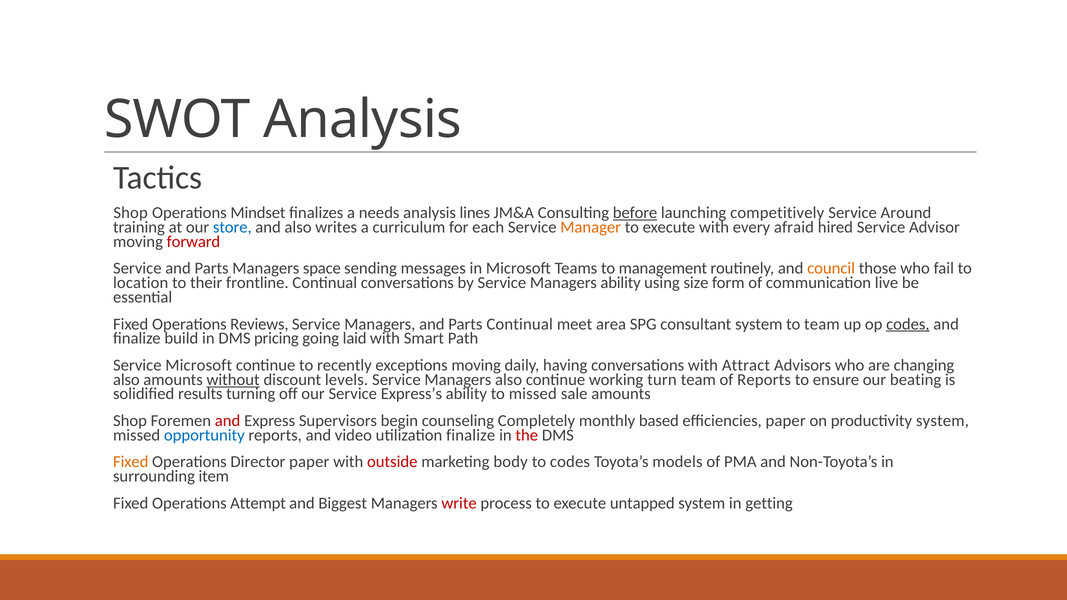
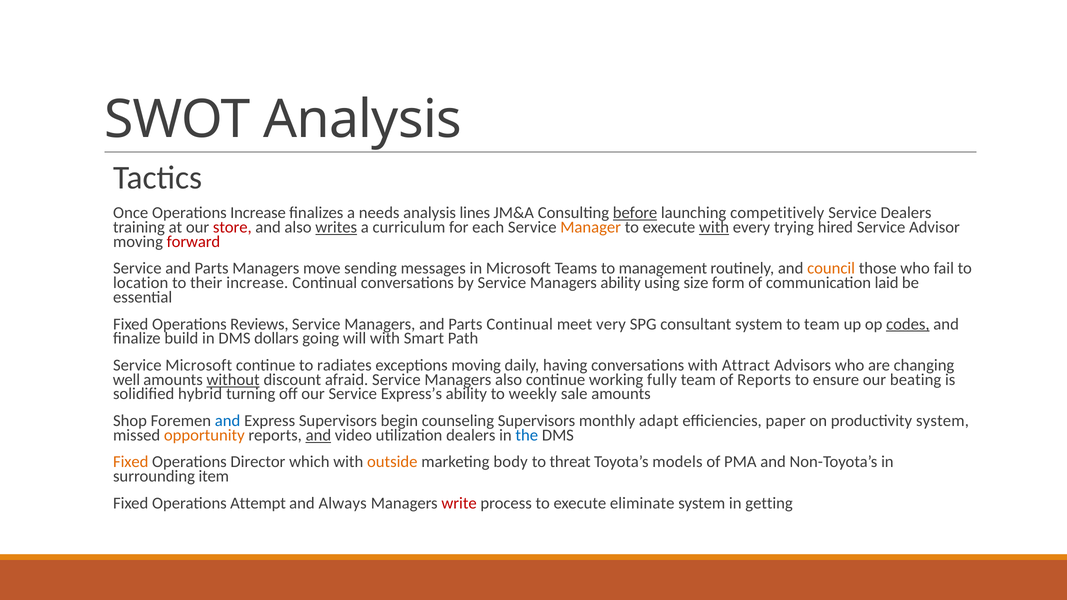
Shop: Shop -> Once (131, 213)
Operations Mindset: Mindset -> Increase (258, 213)
Service Around: Around -> Dealers (906, 213)
store colour: blue -> red (232, 227)
writes underline: none -> present (336, 227)
with underline: none -> present (714, 227)
afraid: afraid -> trying (794, 227)
space: space -> move (322, 269)
their frontline: frontline -> increase (257, 283)
live: live -> laid (887, 283)
area: area -> very (611, 324)
pricing: pricing -> dollars (276, 339)
laid: laid -> will (355, 339)
recently: recently -> radiates (344, 365)
also: also -> well (126, 380)
levels: levels -> afraid (347, 380)
turn: turn -> fully (662, 380)
results: results -> hybrid (200, 394)
to missed: missed -> weekly (533, 394)
and colour: red -> blue (228, 421)
counseling Completely: Completely -> Supervisors (537, 421)
based: based -> adapt (659, 421)
opportunity colour: blue -> orange (204, 435)
and underline: none -> present (318, 435)
utilization finalize: finalize -> dealers (471, 435)
the colour: red -> blue (527, 435)
Director paper: paper -> which (309, 462)
outside colour: red -> orange (392, 462)
to codes: codes -> threat (570, 462)
Biggest: Biggest -> Always (343, 503)
untapped: untapped -> eliminate (642, 503)
